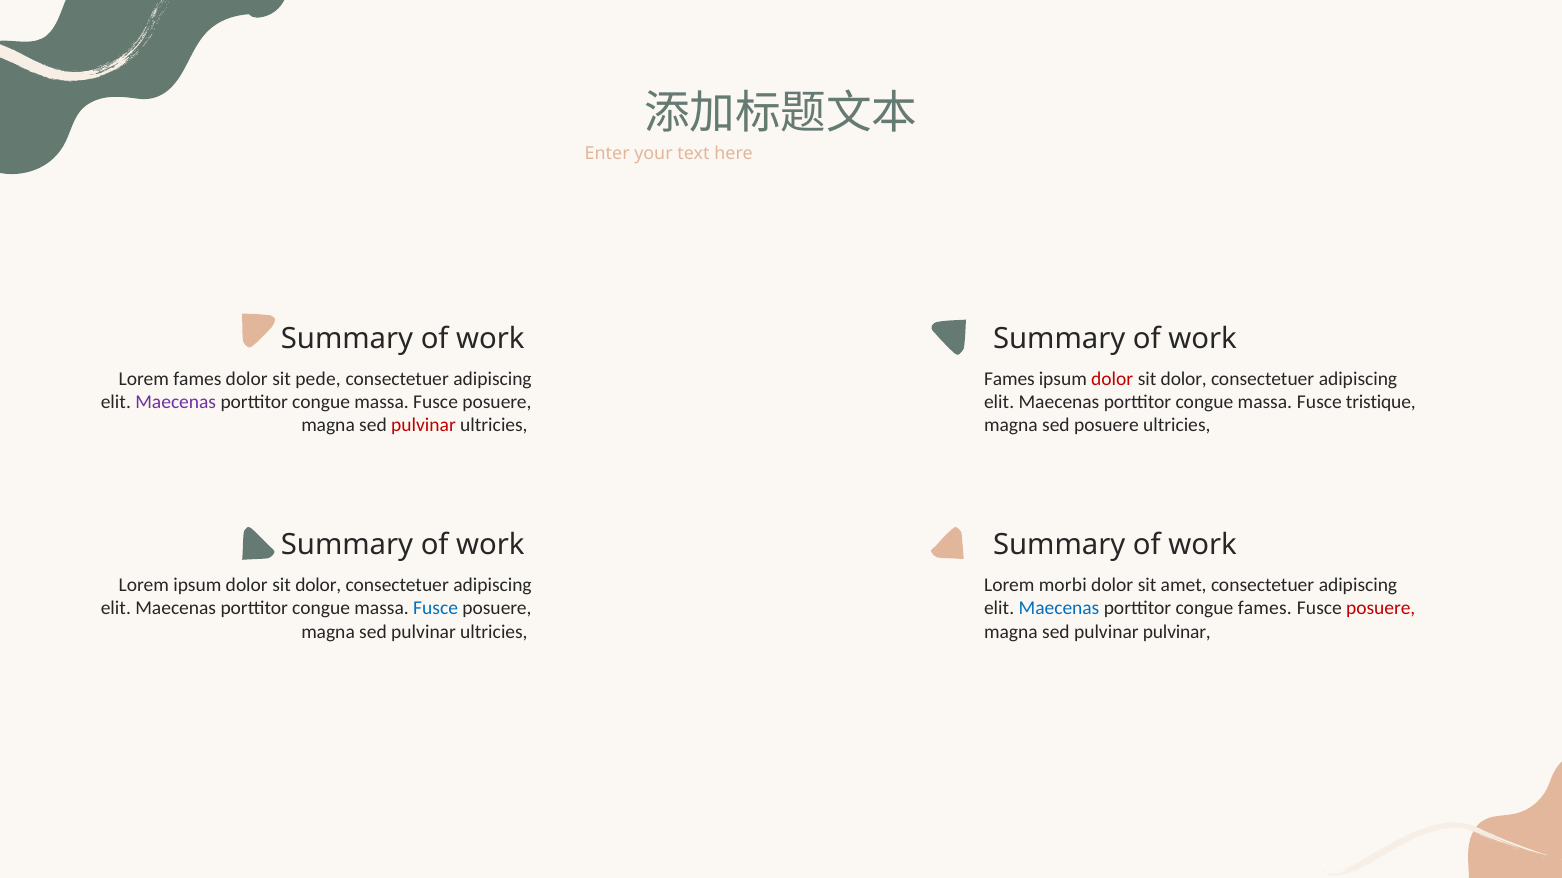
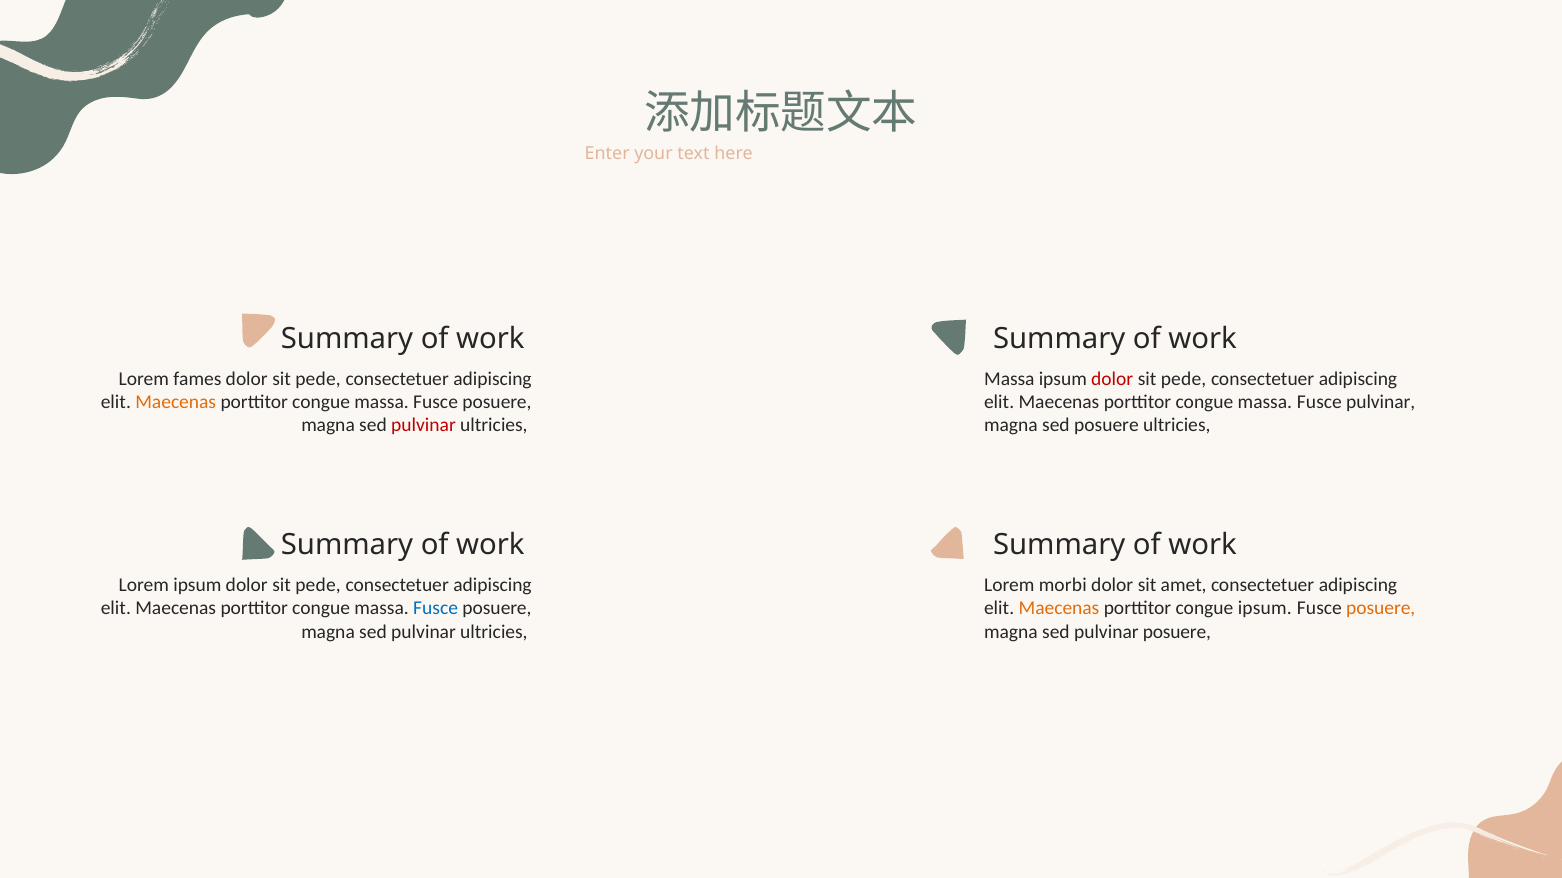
Fames: Fames -> Massa (1009, 379)
dolor: dolor -> pede (1184, 379)
Maecenas colour: purple -> orange (176, 402)
Fusce tristique: tristique -> pulvinar (1381, 402)
dolor: dolor -> pede (318, 585)
Maecenas colour: blue -> orange (1059, 609)
congue fames: fames -> ipsum (1265, 609)
posuere colour: red -> orange (1381, 609)
pulvinar pulvinar: pulvinar -> posuere (1177, 632)
